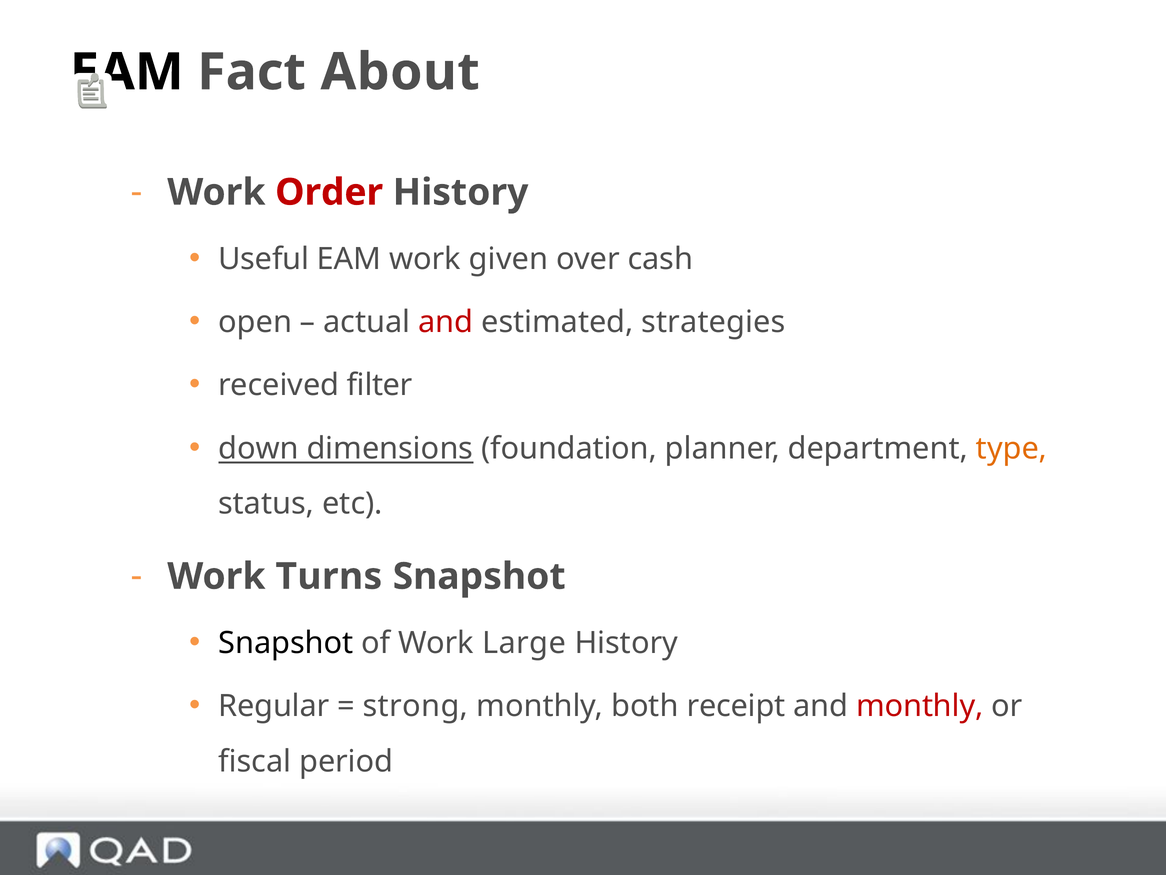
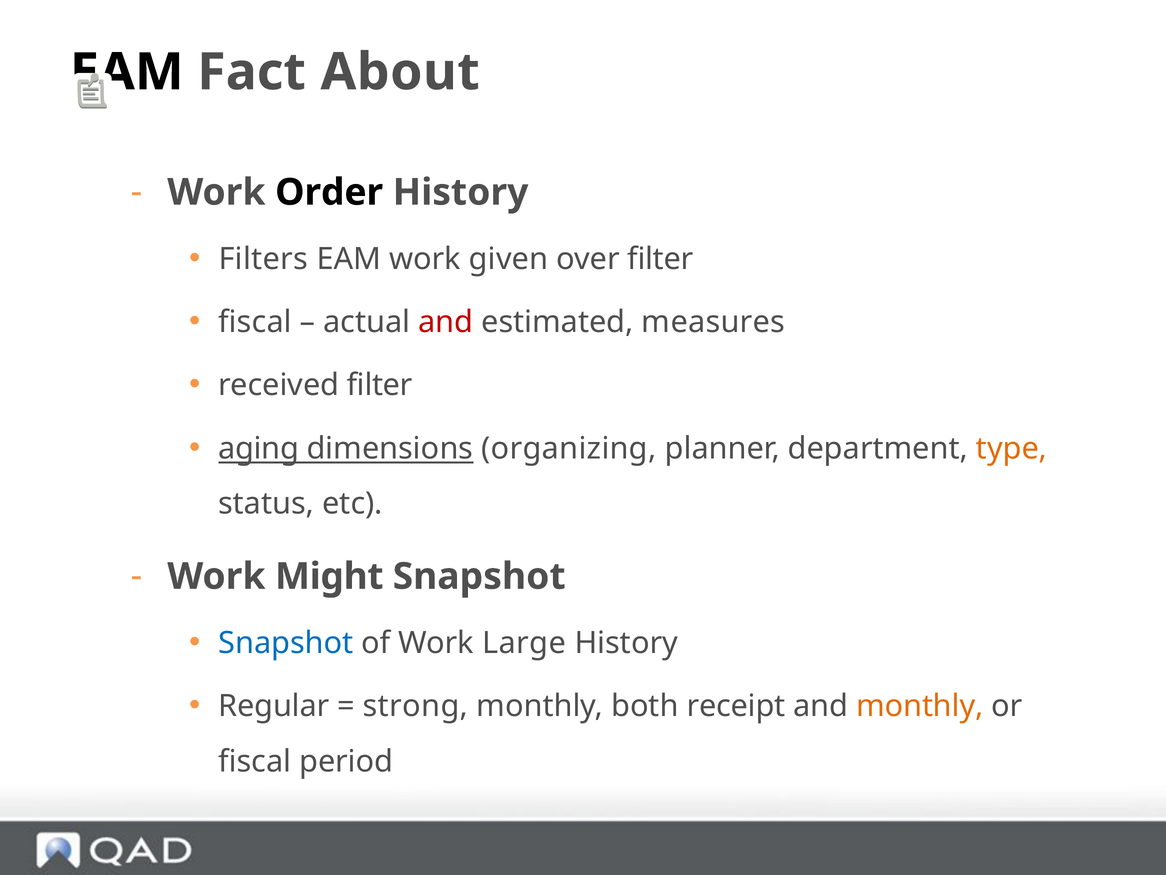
Order colour: red -> black (329, 192)
Useful: Useful -> Filters (263, 259)
over cash: cash -> filter (660, 259)
open: open -> fiscal (255, 322)
strategies: strategies -> measures (713, 322)
down: down -> aging (259, 448)
foundation: foundation -> organizing (569, 448)
Turns: Turns -> Might (329, 576)
Snapshot colour: black -> blue (286, 643)
monthly colour: red -> orange (920, 706)
